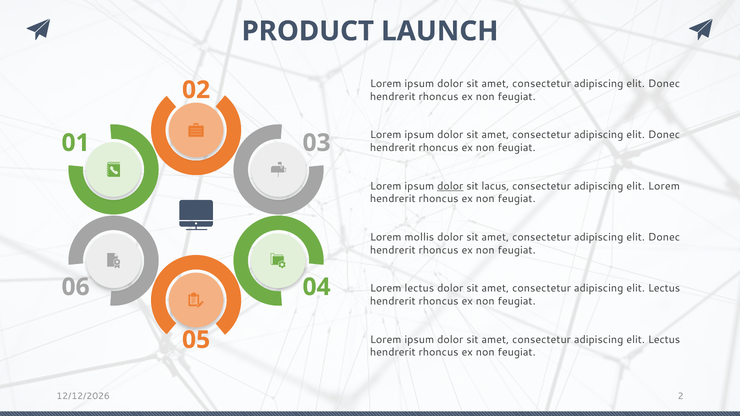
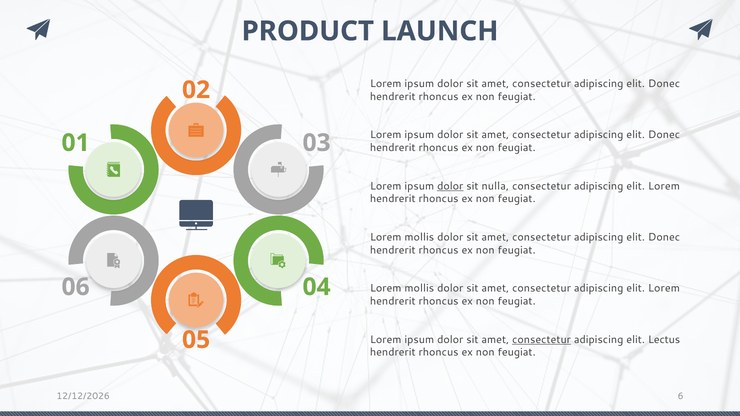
lacus: lacus -> nulla (495, 186)
lectus: lectus -> mollis (419, 288)
Lectus: Lectus -> Lorem (664, 288)
consectetur underline: none -> present (542, 340)
2: 2 -> 6 (681, 397)
